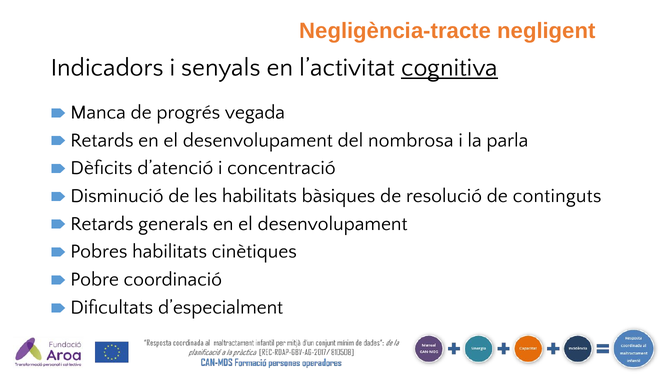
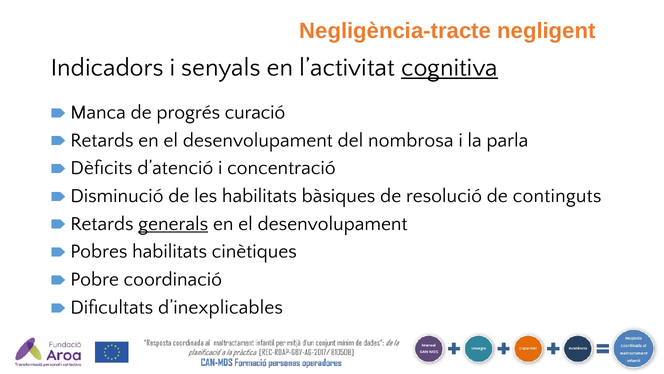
vegada: vegada -> curació (255, 112)
generals underline: none -> present (173, 223)
d’especialment: d’especialment -> d’inexplicables (221, 307)
